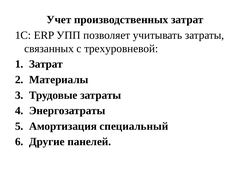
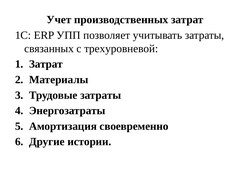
специальный: специальный -> своевременно (134, 127)
панелей: панелей -> истории (89, 142)
